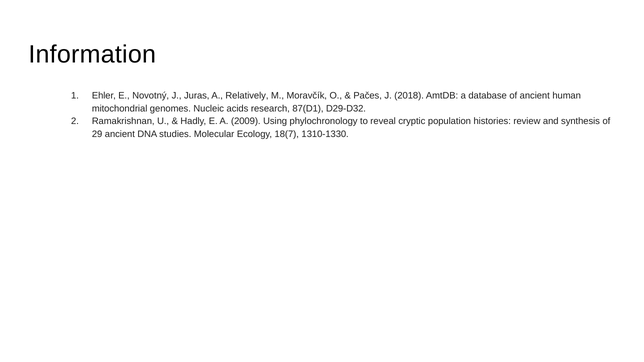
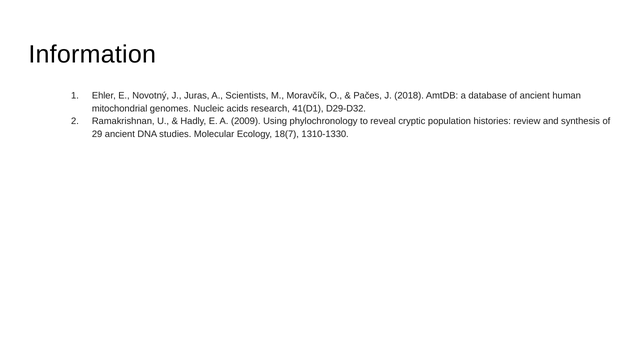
Relatively: Relatively -> Scientists (247, 96)
87(D1: 87(D1 -> 41(D1 (308, 108)
